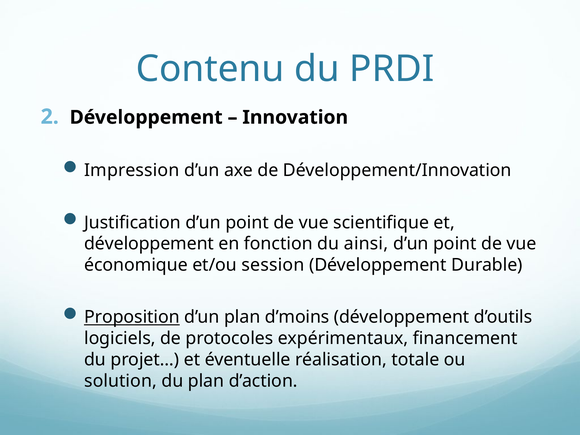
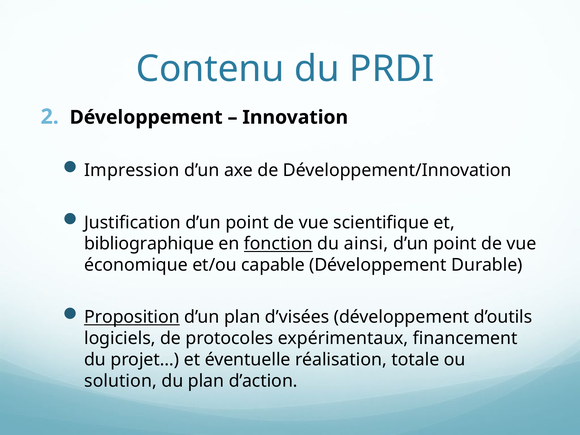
développement: développement -> bibliographique (149, 244)
fonction underline: none -> present (278, 244)
session: session -> capable (273, 265)
d’moins: d’moins -> d’visées (297, 317)
